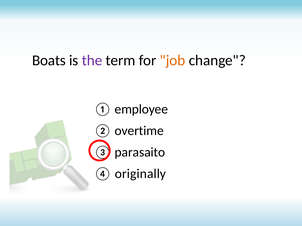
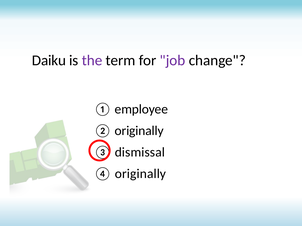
Boats: Boats -> Daiku (49, 60)
job colour: orange -> purple (172, 60)
② overtime: overtime -> originally (139, 131)
parasaito: parasaito -> dismissal (140, 153)
